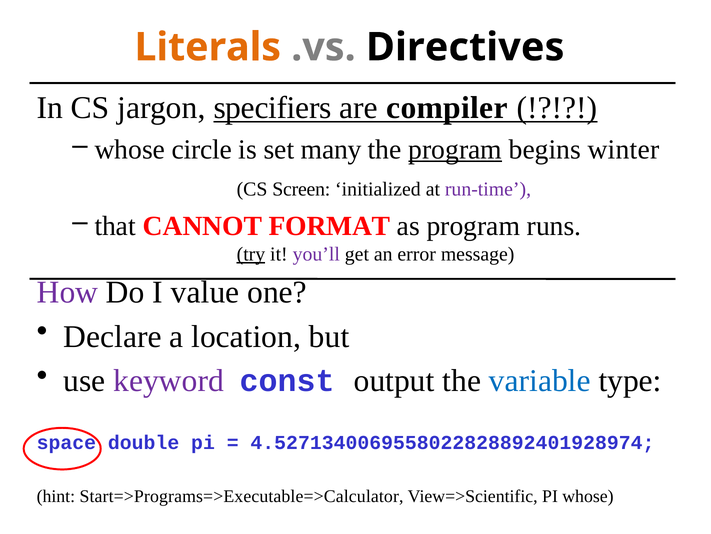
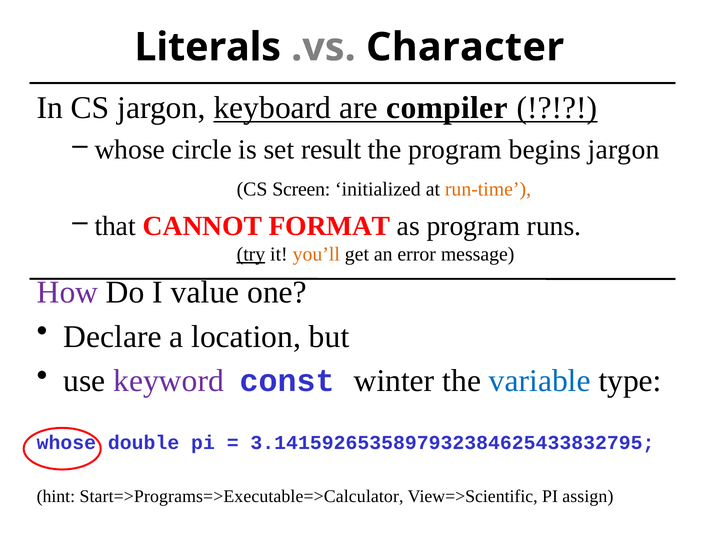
Literals colour: orange -> black (208, 47)
Directives: Directives -> Character (465, 47)
specifiers: specifiers -> keyboard (272, 108)
many: many -> result (331, 149)
program underline: present -> none (455, 149)
begins winter: winter -> jargon (624, 149)
run-time colour: purple -> orange (488, 189)
you’ll colour: purple -> orange (316, 254)
output: output -> winter (394, 380)
space: space -> whose (66, 442)
4.5271340069558022828892401928974: 4.5271340069558022828892401928974 -> 3.1415926535897932384625433832795 (452, 442)
PI whose: whose -> assign (588, 496)
